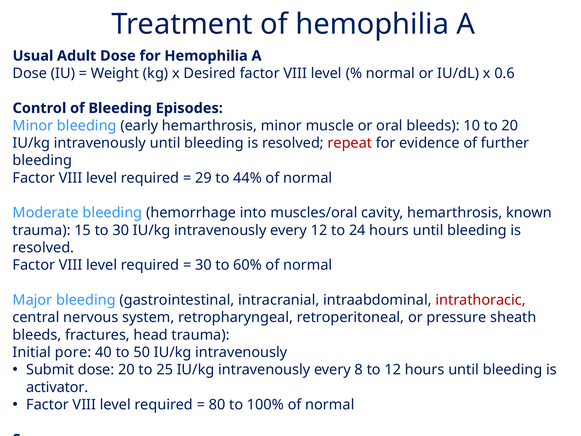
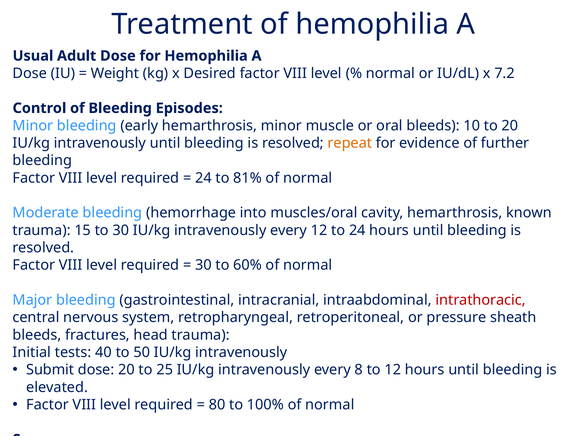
0.6: 0.6 -> 7.2 (505, 73)
repeat colour: red -> orange (350, 143)
29: 29 -> 24 (203, 178)
44%: 44% -> 81% (248, 178)
pore: pore -> tests (73, 352)
activator: activator -> elevated (57, 387)
